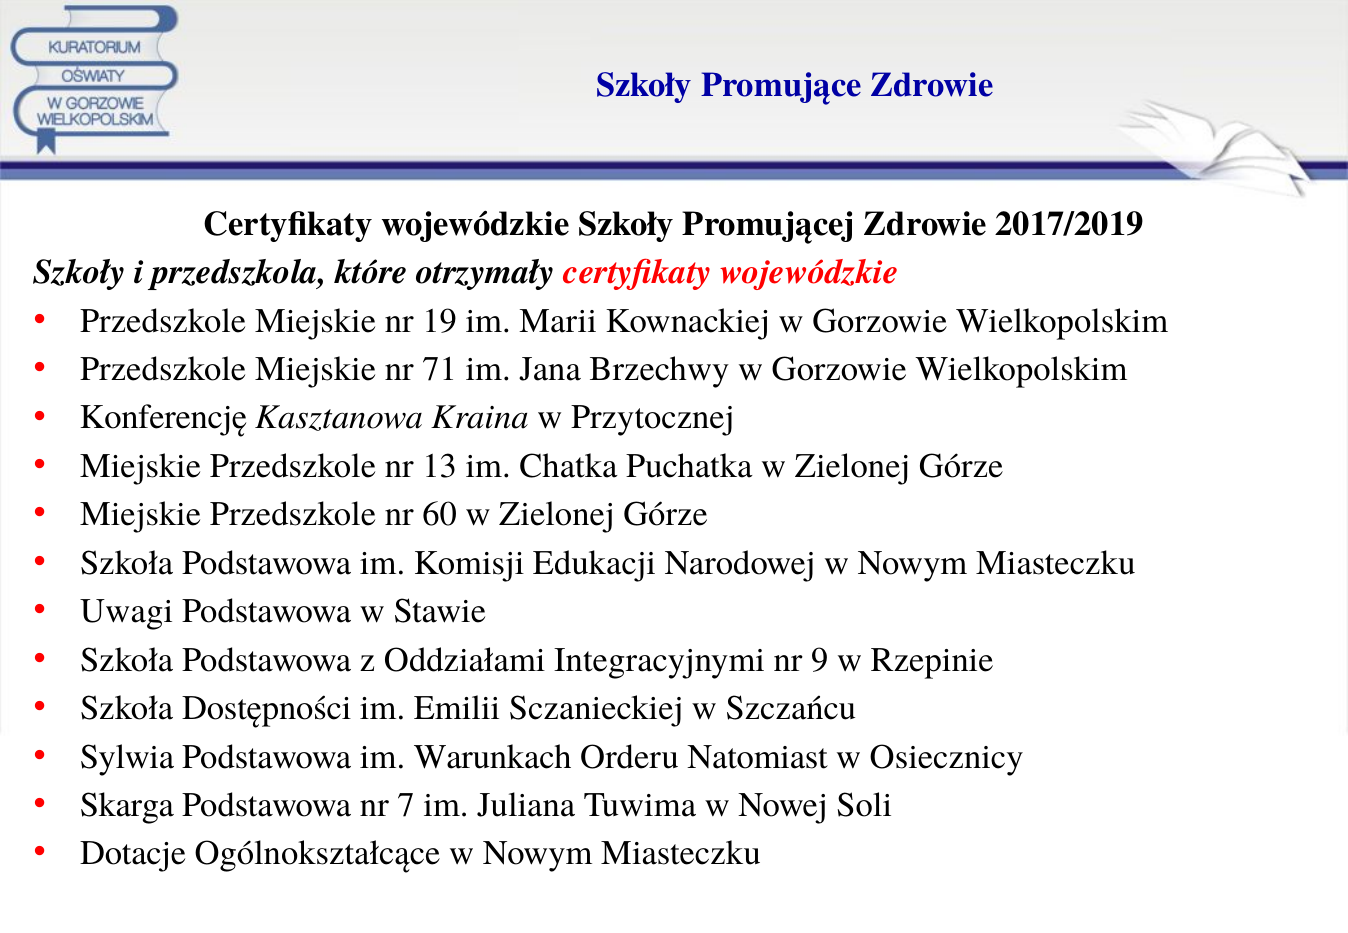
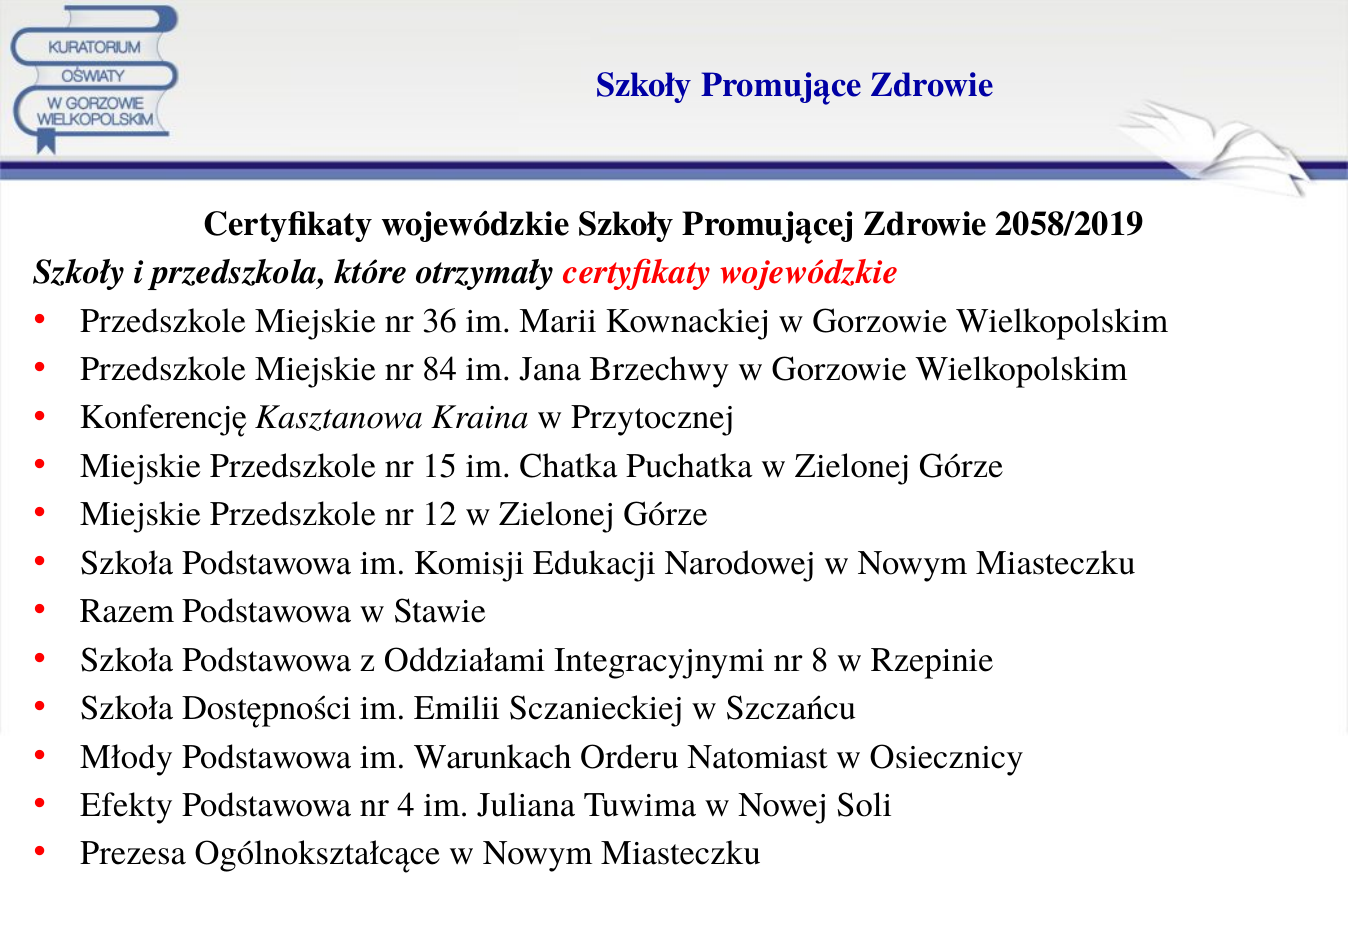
2017/2019: 2017/2019 -> 2058/2019 (1070, 224)
19: 19 -> 36 (440, 321)
71: 71 -> 84 (440, 369)
13: 13 -> 15 (440, 466)
60: 60 -> 12 (440, 515)
Uwagi: Uwagi -> Razem (127, 611)
9: 9 -> 8 (820, 660)
Sylwia: Sylwia -> Młody (127, 757)
Skarga: Skarga -> Efekty (127, 805)
7: 7 -> 4 (406, 805)
Dotacje: Dotacje -> Prezesa (133, 854)
